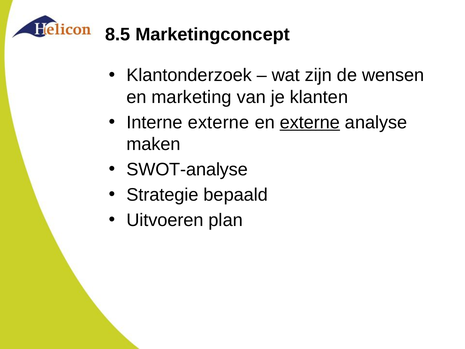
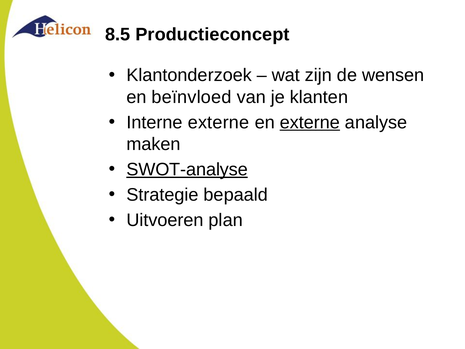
Marketingconcept: Marketingconcept -> Productieconcept (213, 35)
marketing: marketing -> beïnvloed (191, 97)
SWOT-analyse underline: none -> present (187, 169)
